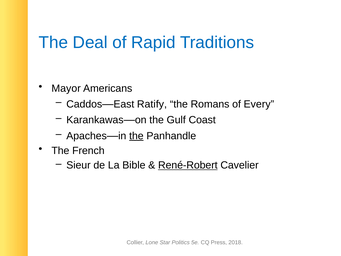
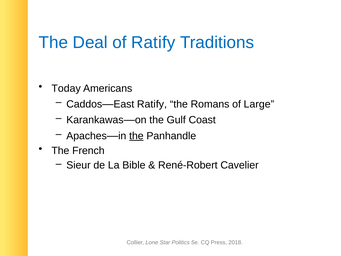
of Rapid: Rapid -> Ratify (153, 42)
Mayor: Mayor -> Today (66, 88)
Every: Every -> Large (259, 104)
René-Robert underline: present -> none (188, 165)
